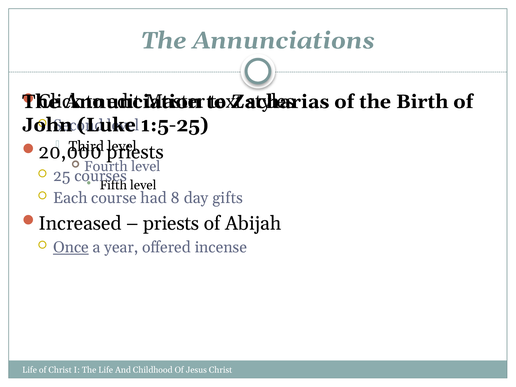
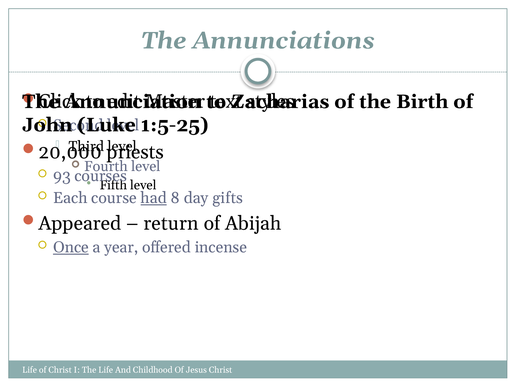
25: 25 -> 93 (62, 176)
had underline: none -> present (154, 198)
Increased: Increased -> Appeared (80, 223)
priests: priests -> return (171, 223)
